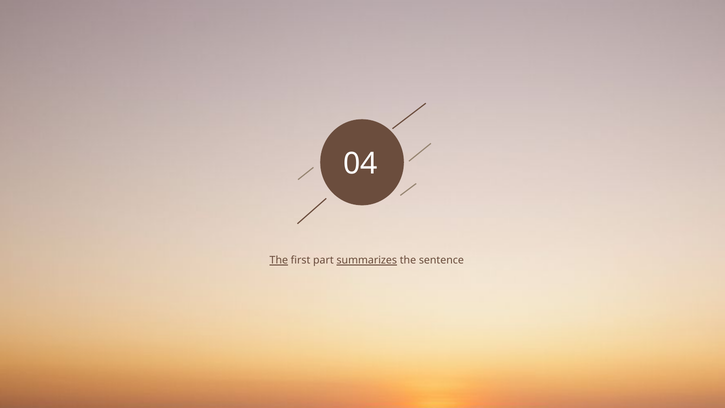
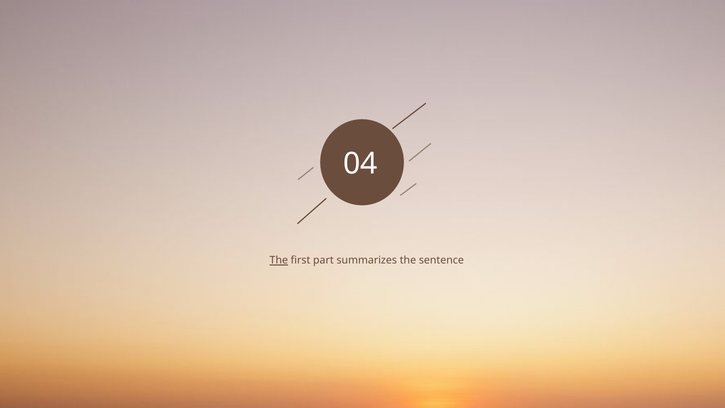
summarizes underline: present -> none (367, 260)
